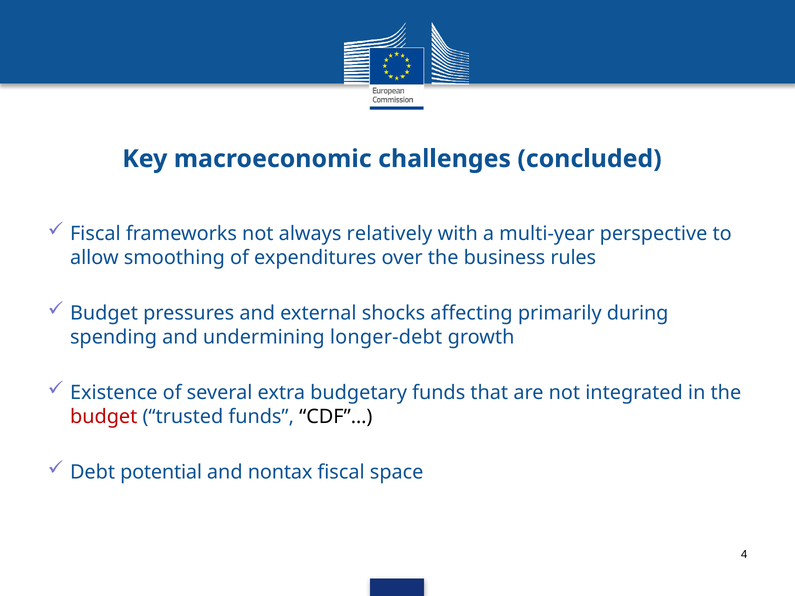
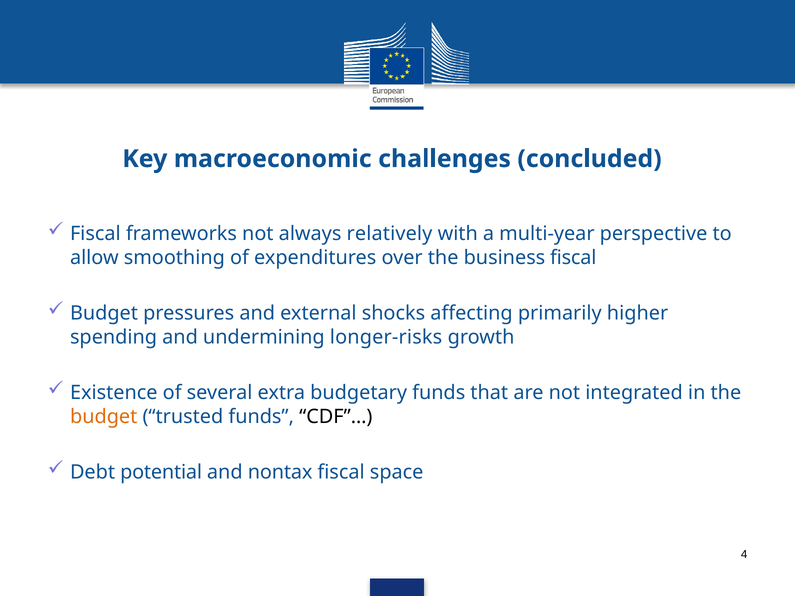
business rules: rules -> fiscal (573, 258)
during: during -> higher (638, 313)
longer-debt: longer-debt -> longer-risks (386, 337)
budget colour: red -> orange (104, 417)
